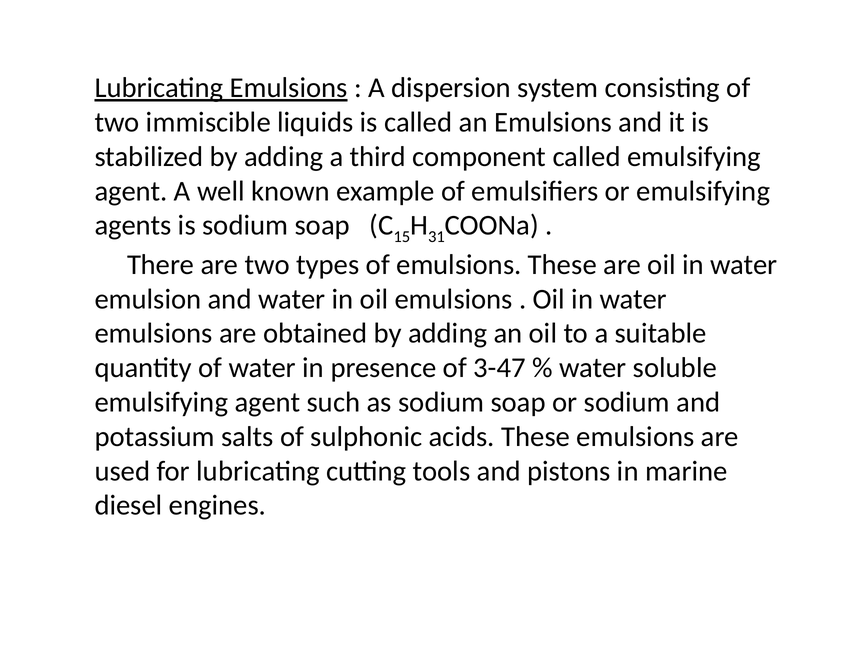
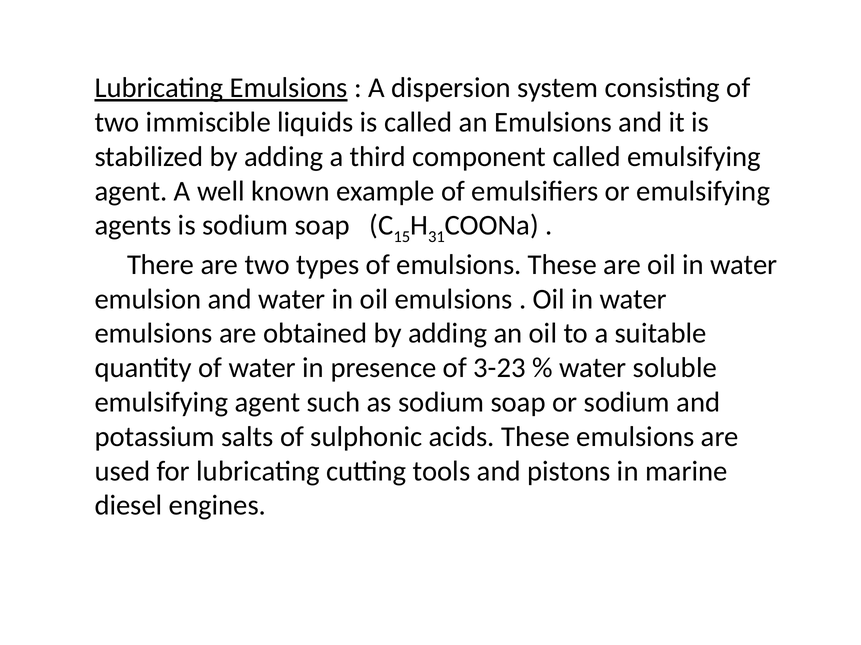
3-47: 3-47 -> 3-23 (499, 368)
